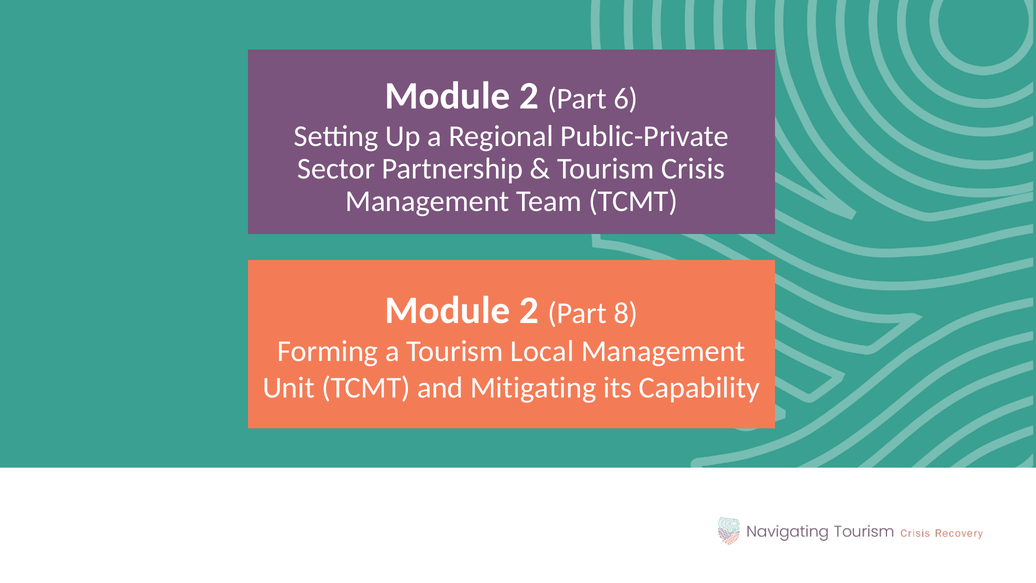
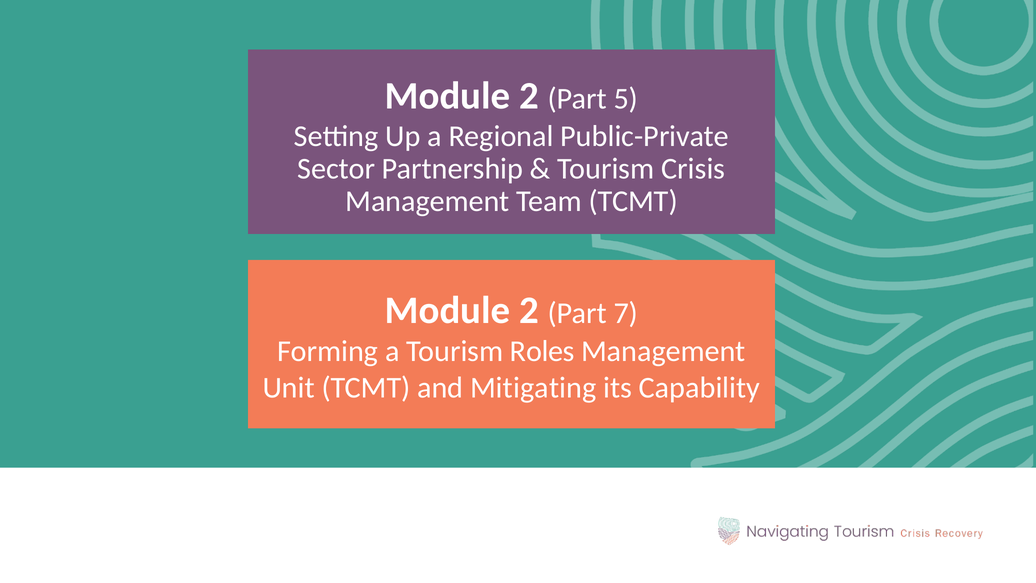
6: 6 -> 5 (626, 99)
8: 8 -> 7 (626, 313)
Local: Local -> Roles (542, 351)
